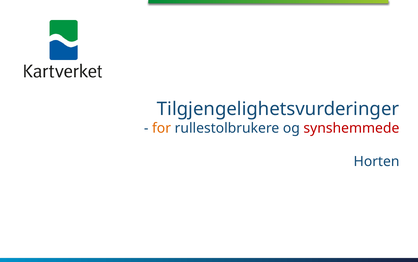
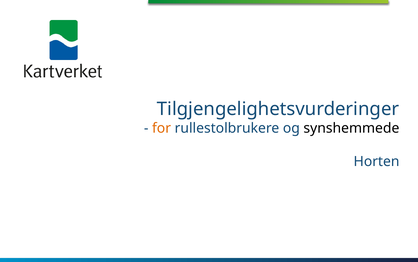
synshemmede colour: red -> black (351, 128)
